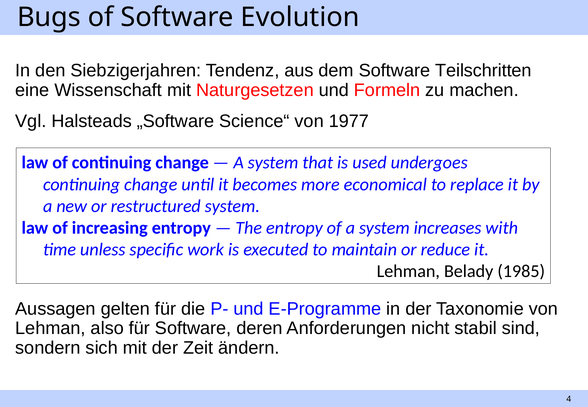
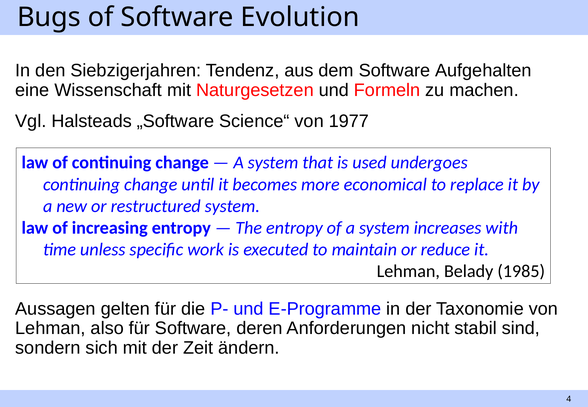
Teilschritten: Teilschritten -> Aufgehalten (483, 71)
